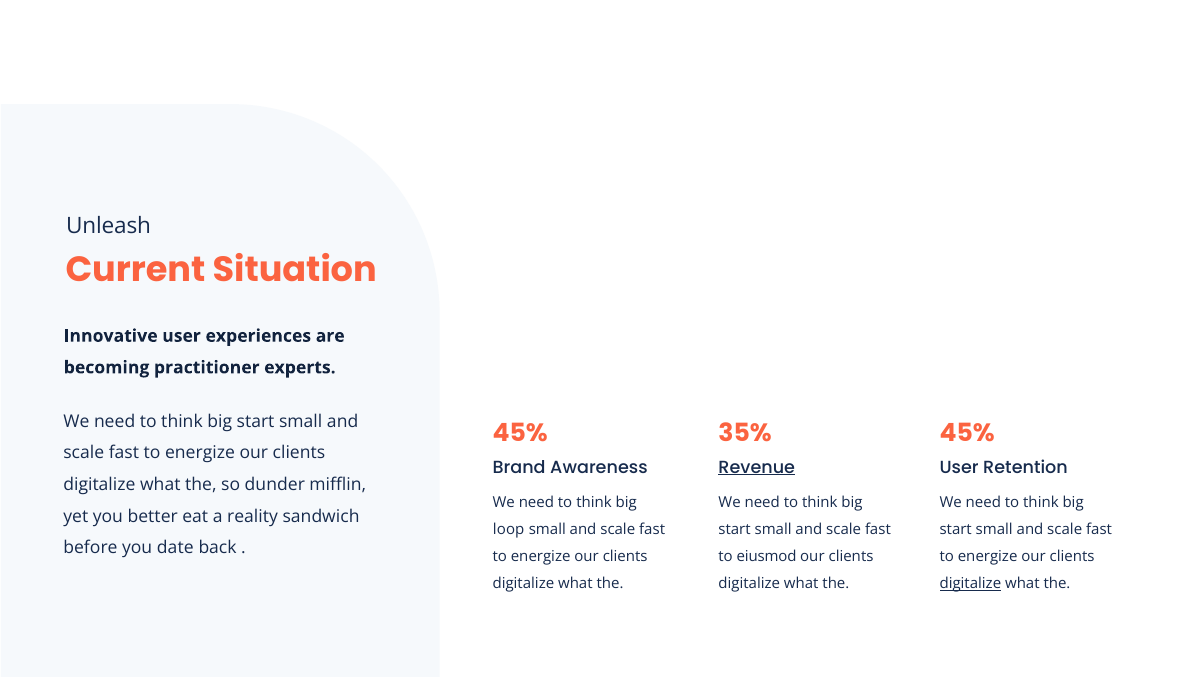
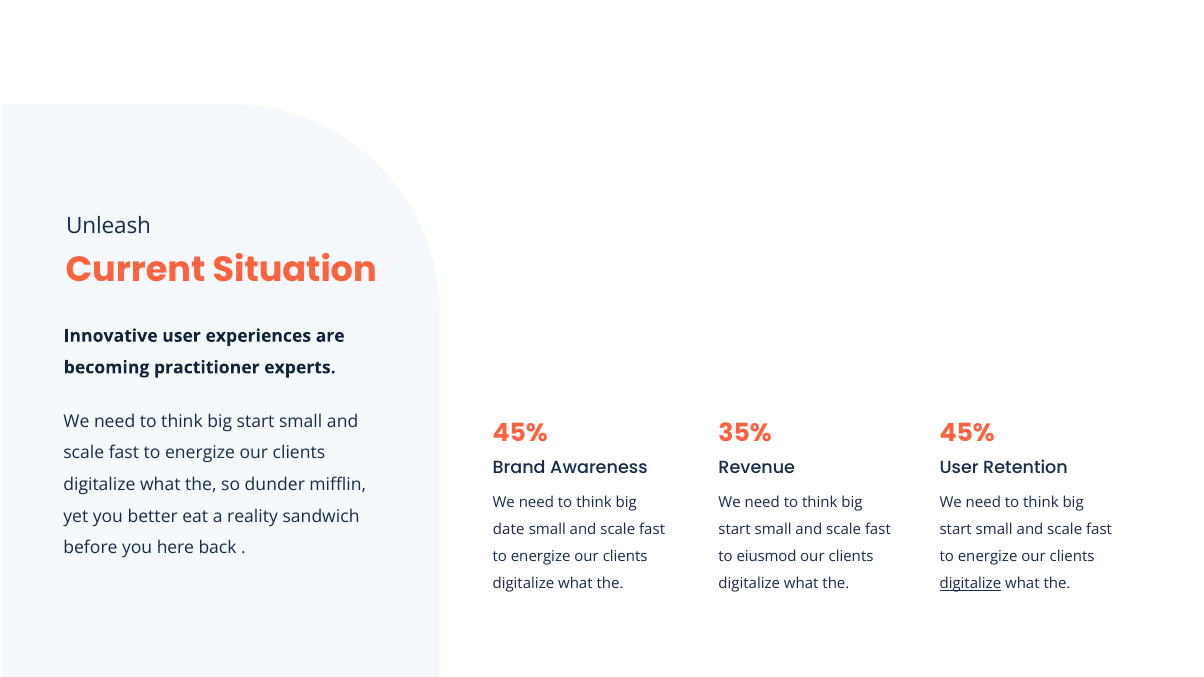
Revenue underline: present -> none (757, 467)
loop: loop -> date (509, 530)
date: date -> here (175, 548)
